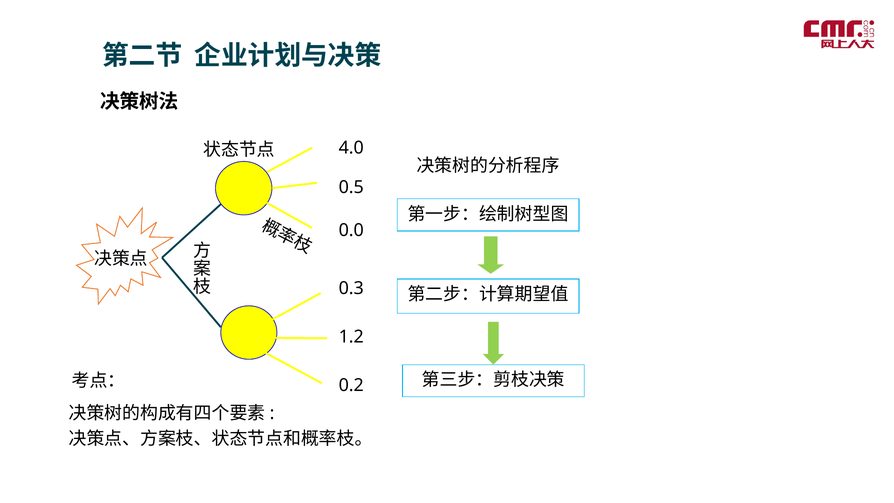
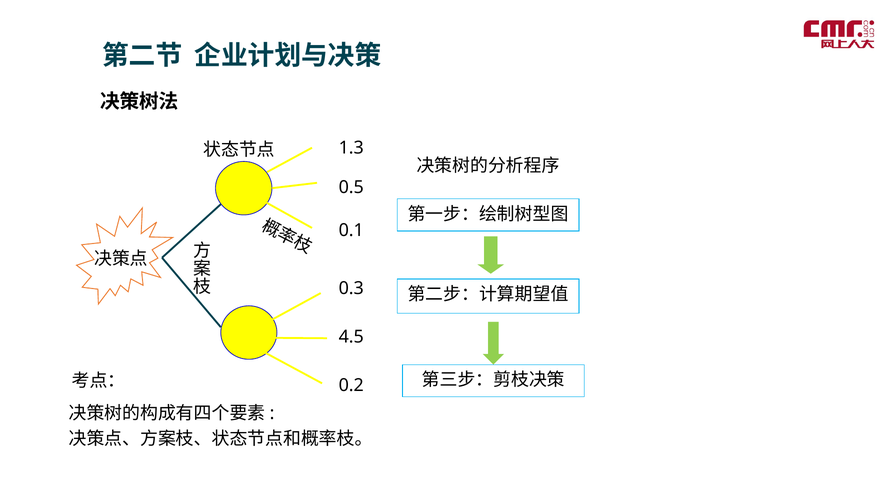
4.0: 4.0 -> 1.3 (351, 148)
0.0: 0.0 -> 0.1 (351, 230)
1.2: 1.2 -> 4.5 (351, 337)
